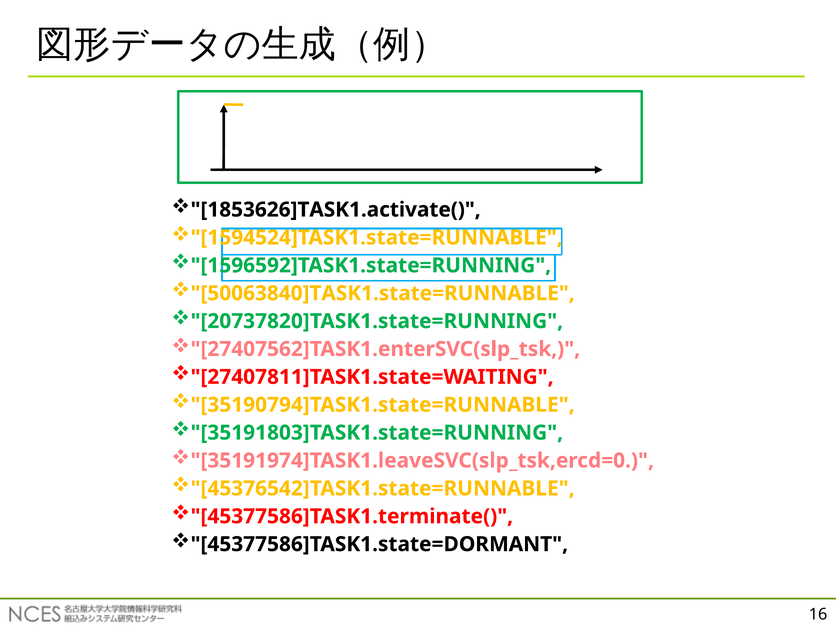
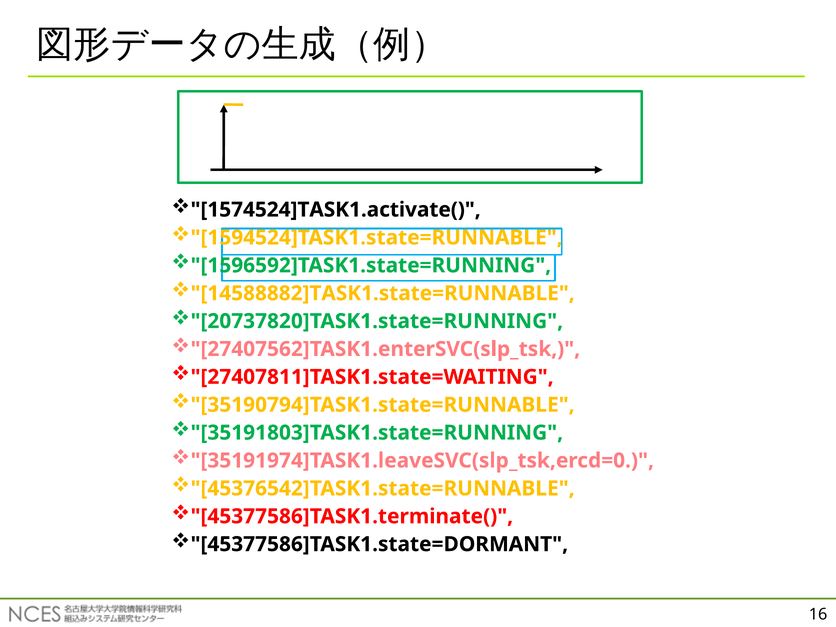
1853626]TASK1.activate(: 1853626]TASK1.activate( -> 1574524]TASK1.activate( (336, 210)
50063840]TASK1.state=RUNNABLE: 50063840]TASK1.state=RUNNABLE -> 14588882]TASK1.state=RUNNABLE (383, 293)
